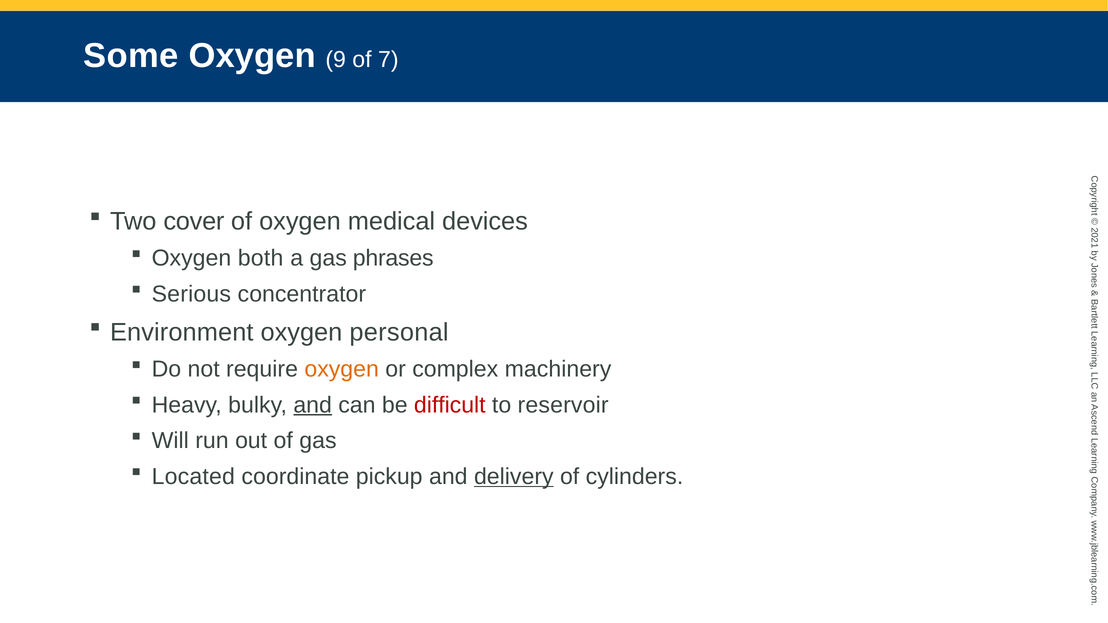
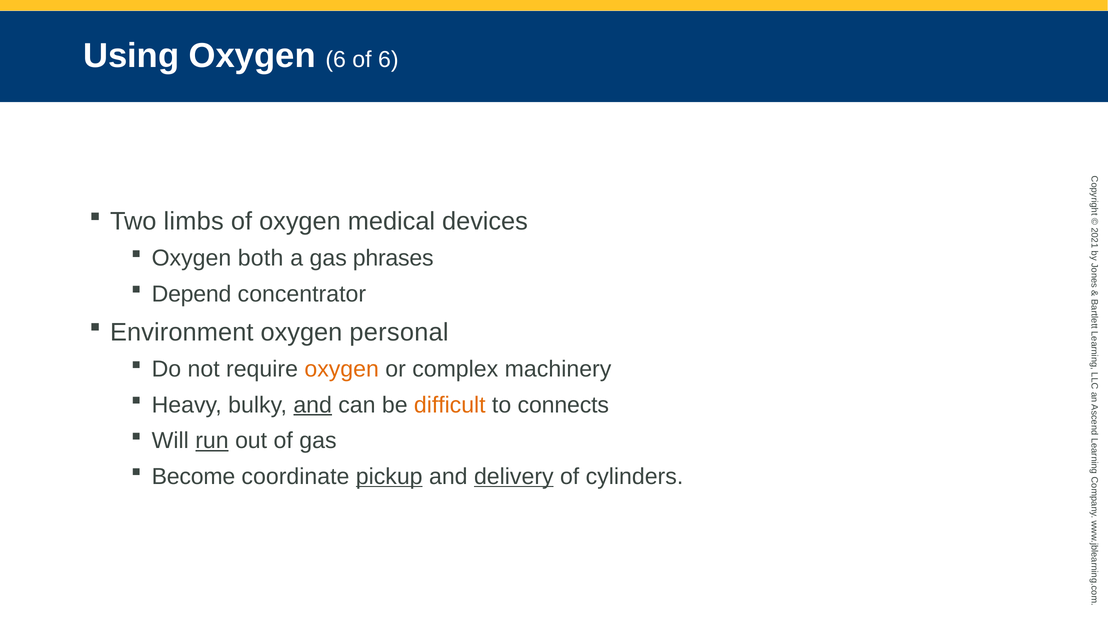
Some: Some -> Using (131, 56)
Oxygen 9: 9 -> 6 (336, 59)
of 7: 7 -> 6 (388, 59)
cover: cover -> limbs (194, 221)
Serious: Serious -> Depend (192, 294)
difficult colour: red -> orange (450, 405)
reservoir: reservoir -> connects (563, 405)
run underline: none -> present (212, 441)
Located: Located -> Become (193, 477)
pickup underline: none -> present (389, 477)
